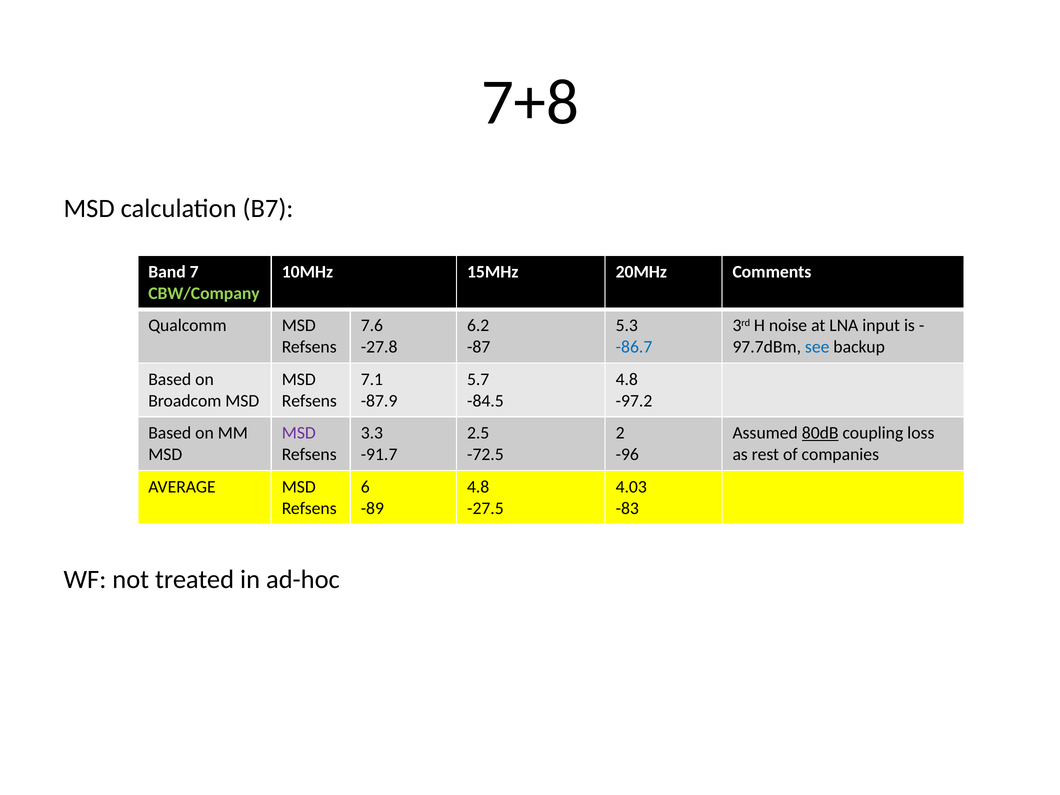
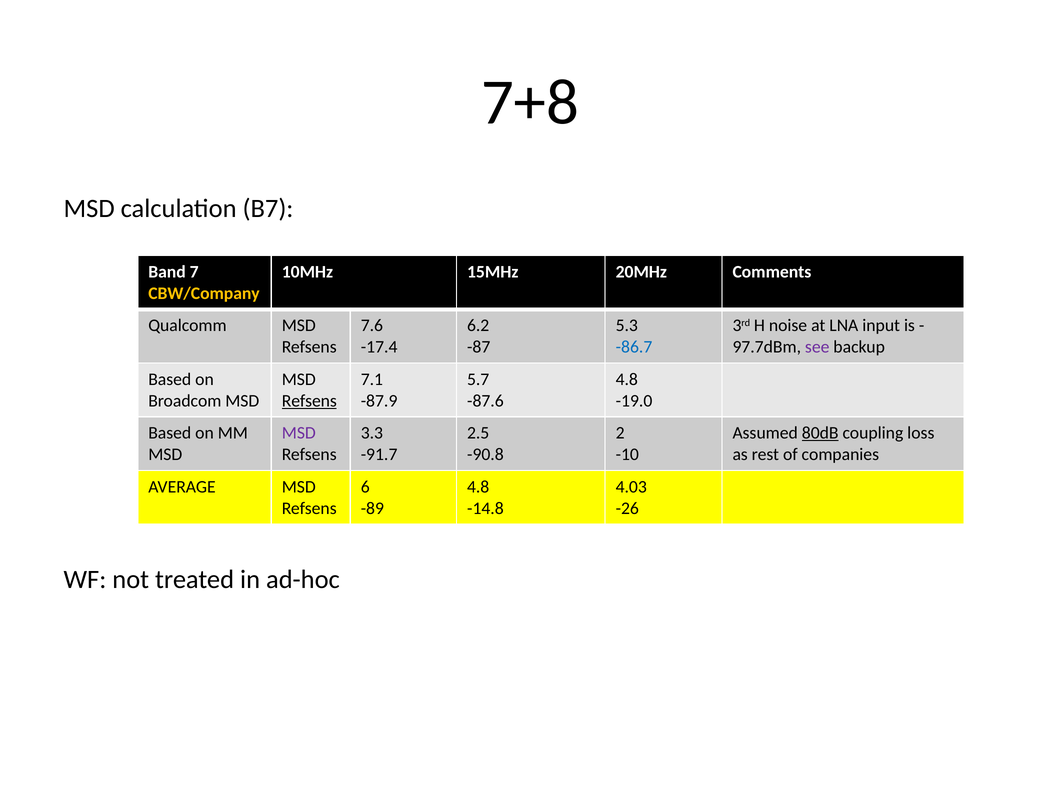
CBW/Company colour: light green -> yellow (204, 293)
-27.8: -27.8 -> -17.4 (379, 347)
see colour: blue -> purple (817, 347)
Refsens underline: none -> present (309, 401)
-84.5: -84.5 -> -87.6 (485, 401)
-97.2: -97.2 -> -19.0 (634, 401)
-72.5: -72.5 -> -90.8 (485, 455)
-96: -96 -> -10 (627, 455)
-27.5: -27.5 -> -14.8 (485, 508)
-83: -83 -> -26 (627, 508)
